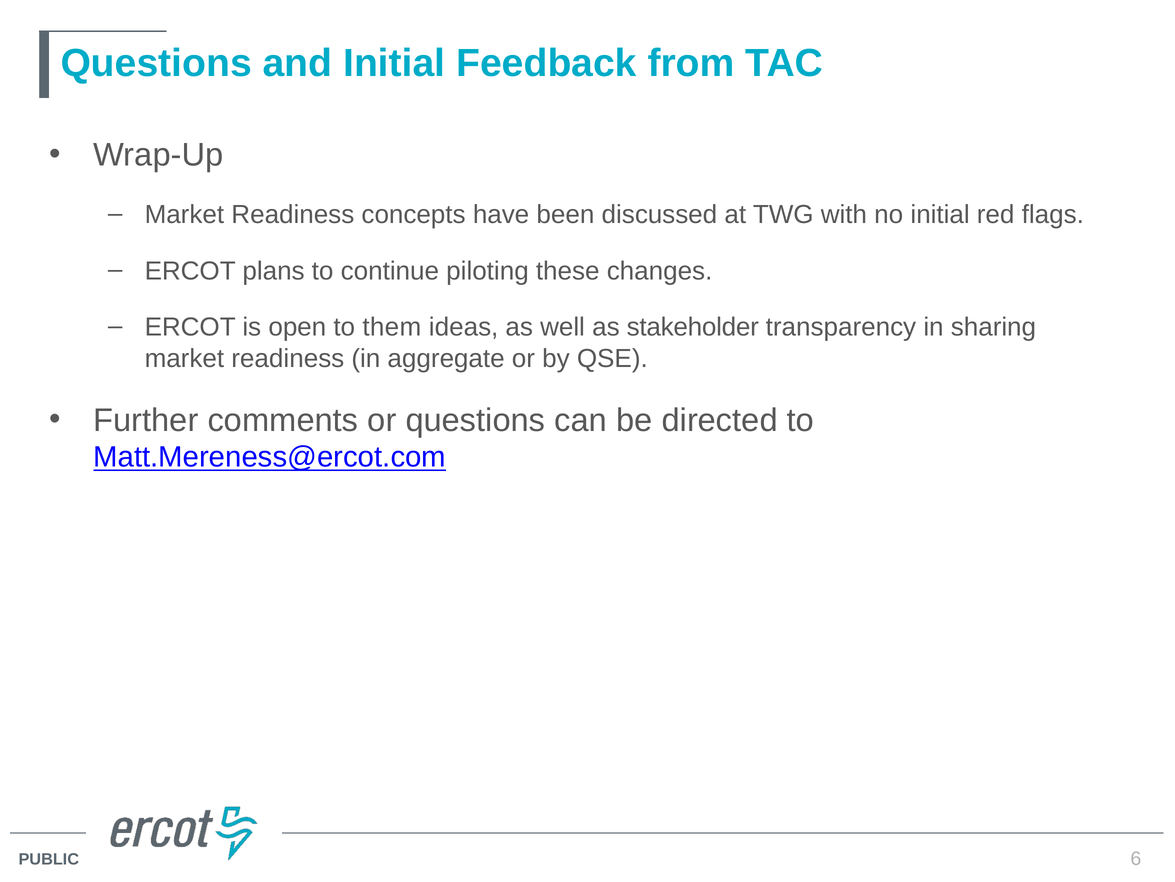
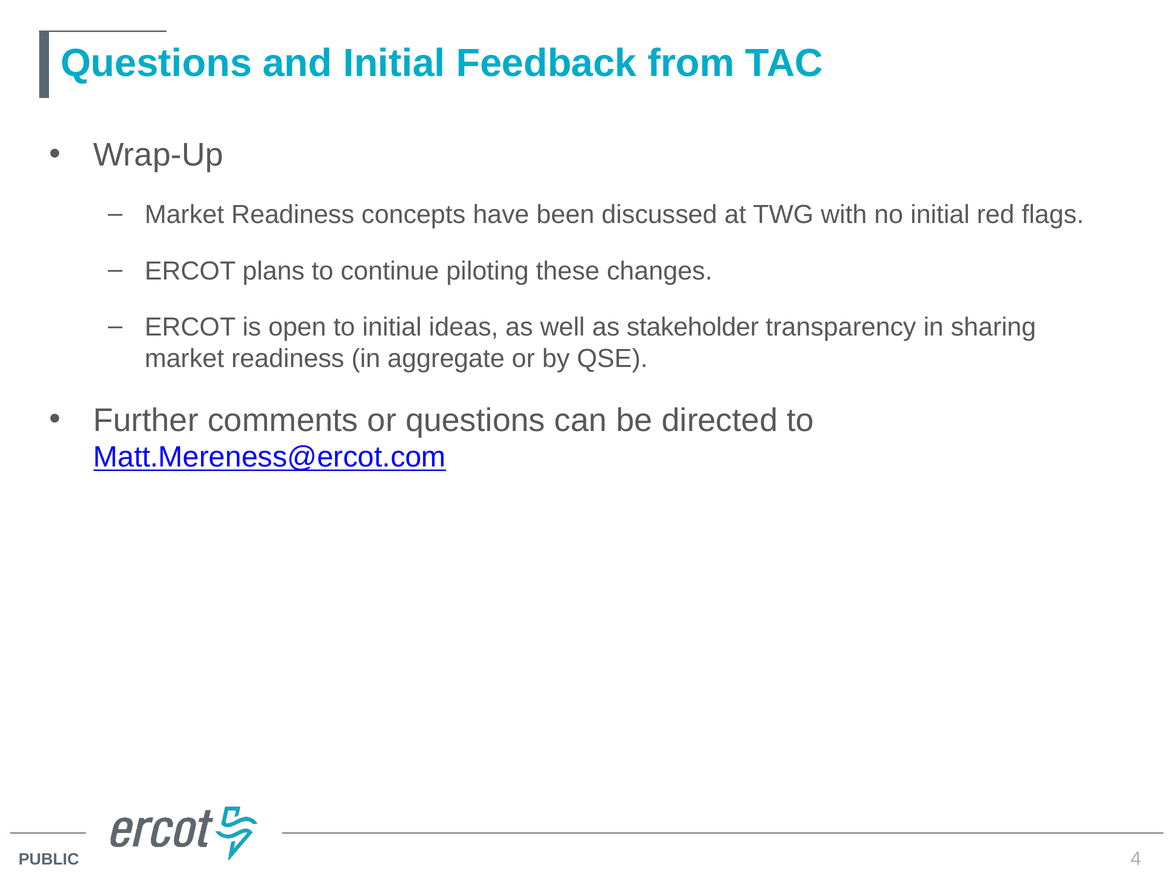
to them: them -> initial (392, 327)
6: 6 -> 4 (1136, 858)
